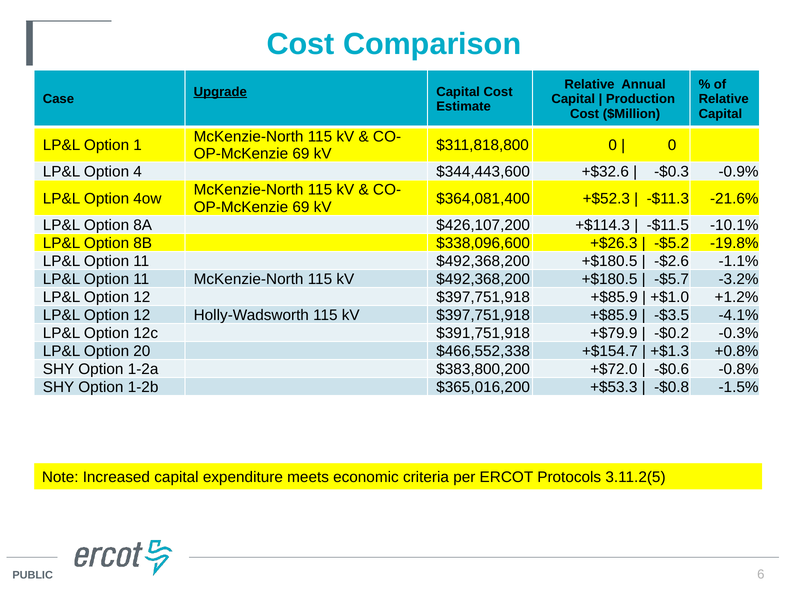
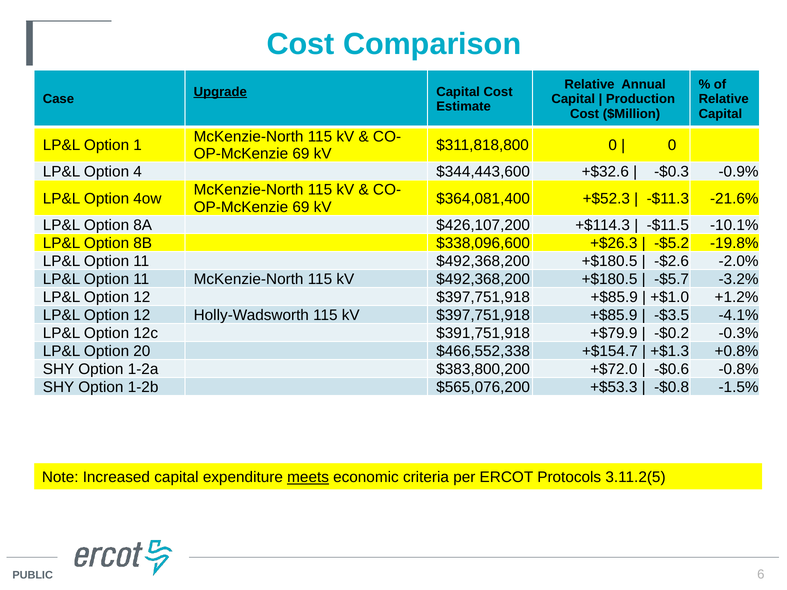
-1.1%: -1.1% -> -2.0% (739, 261)
$365,016,200: $365,016,200 -> $565,076,200 (483, 387)
meets underline: none -> present (308, 478)
